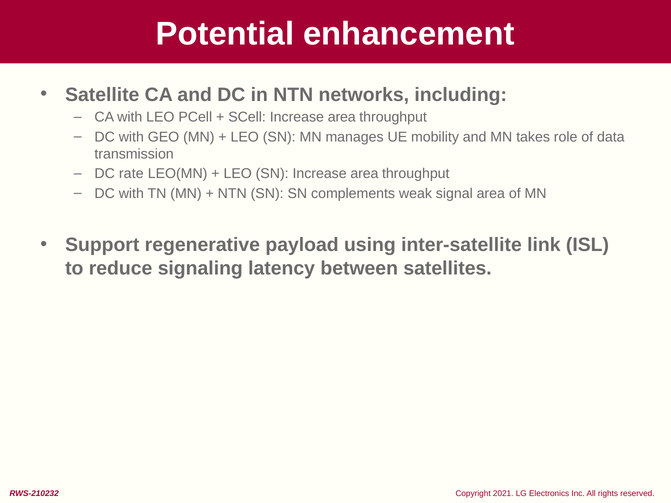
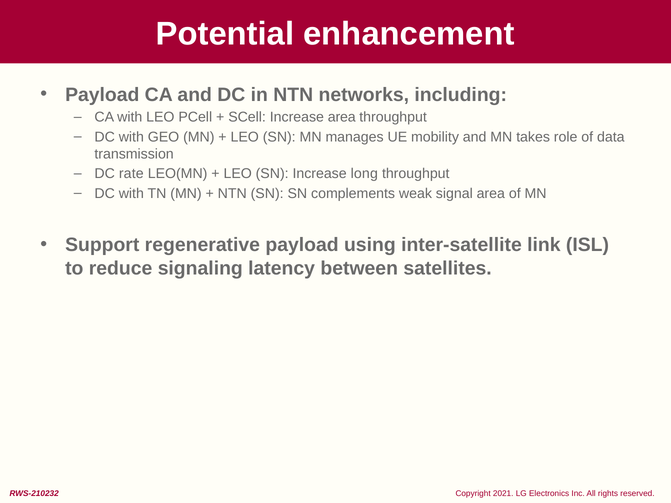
Satellite: Satellite -> Payload (102, 95)
SN Increase area: area -> long (364, 174)
